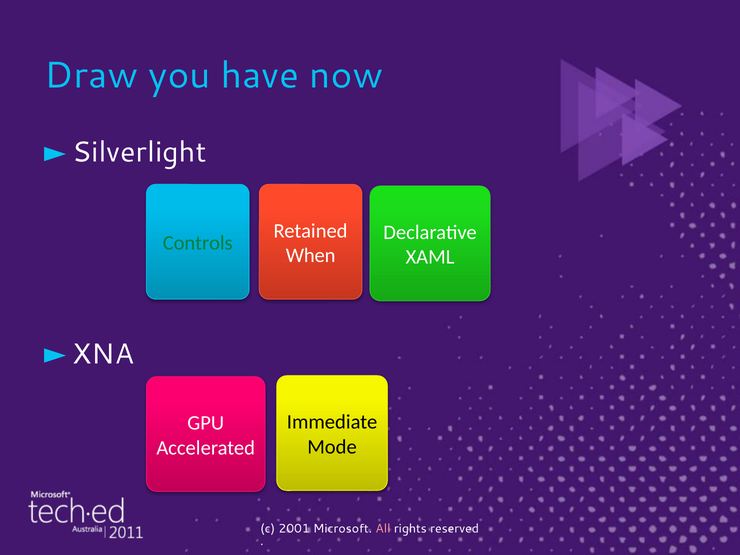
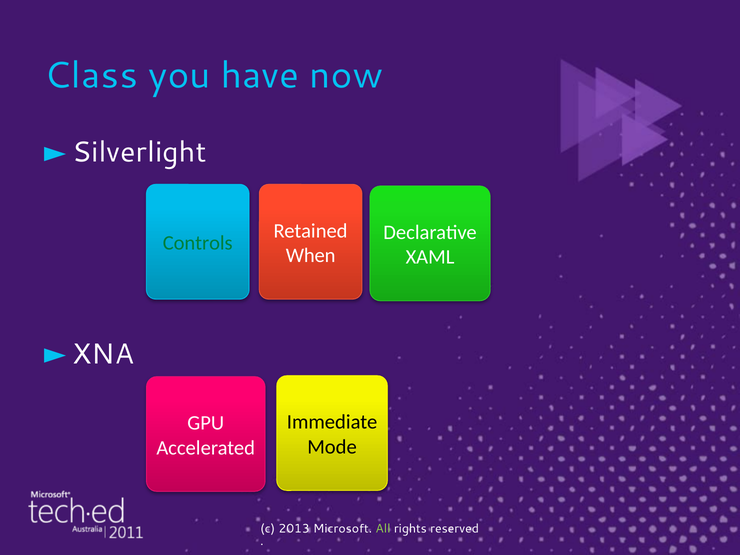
Draw: Draw -> Class (91, 76)
2001: 2001 -> 2013 (294, 529)
All colour: pink -> light green (383, 529)
